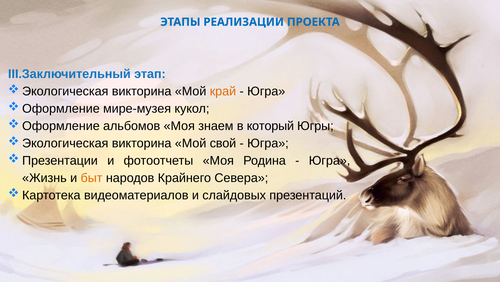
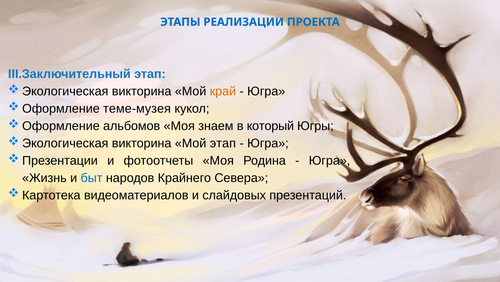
мире-музея: мире-музея -> теме-музея (137, 108)
Мой свой: свой -> этап (223, 143)
быт colour: orange -> blue (92, 177)
